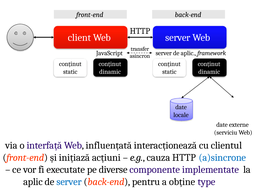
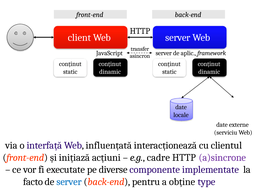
cauza: cauza -> cadre (158, 158)
a)sincrone colour: blue -> purple (222, 158)
aplic: aplic -> facto (33, 182)
